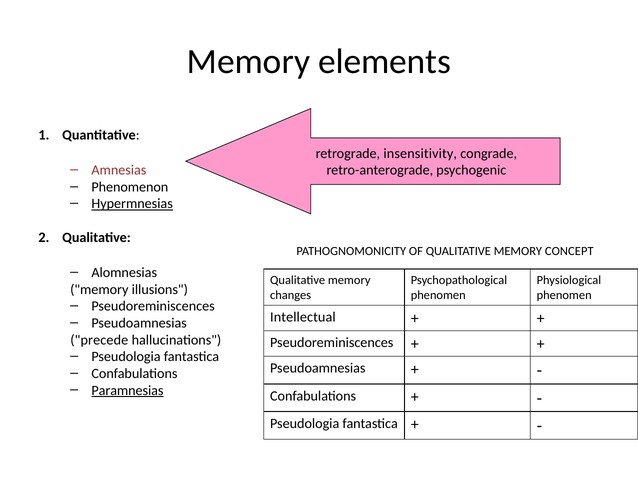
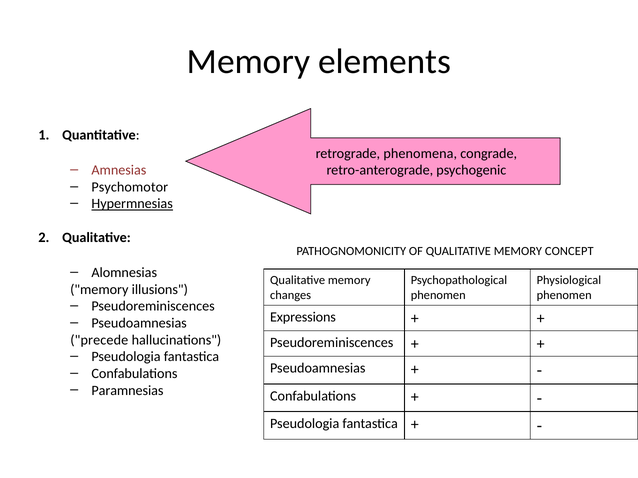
insensitivity: insensitivity -> phenomena (420, 154)
Phenomenon: Phenomenon -> Psychomotor (130, 187)
Intellectual: Intellectual -> Expressions (303, 318)
Paramnesias underline: present -> none (127, 391)
